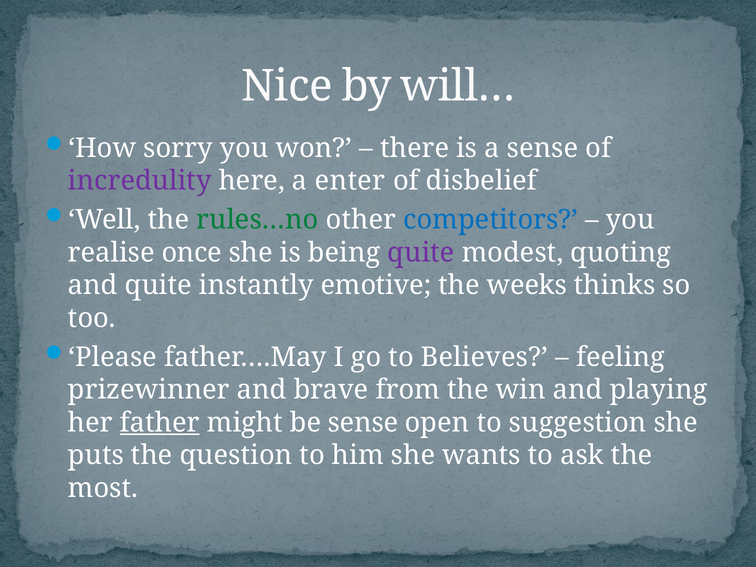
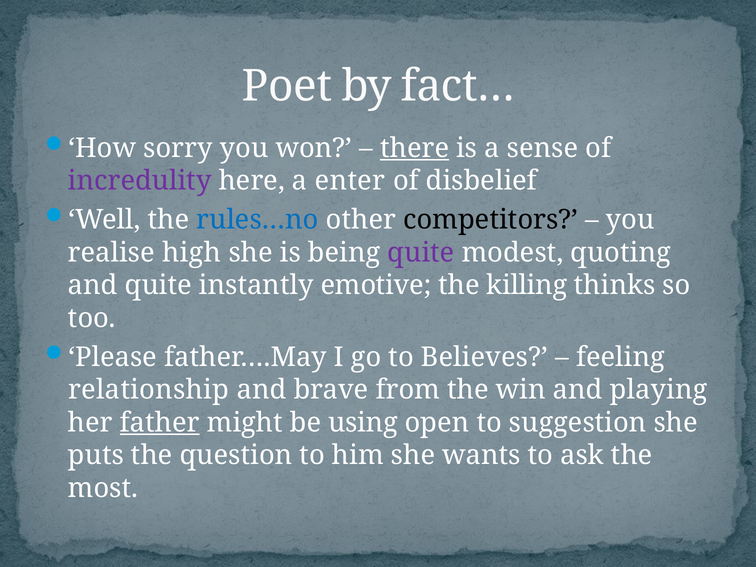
Nice: Nice -> Poet (287, 86)
will…: will… -> fact… (458, 86)
there underline: none -> present (415, 148)
rules…no colour: green -> blue (258, 220)
competitors colour: blue -> black (491, 220)
once: once -> high (192, 253)
weeks: weeks -> killing (527, 285)
prizewinner: prizewinner -> relationship (149, 390)
be sense: sense -> using (363, 423)
